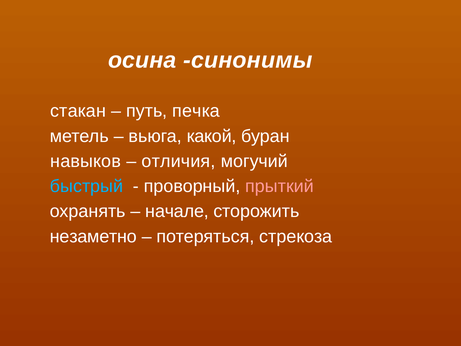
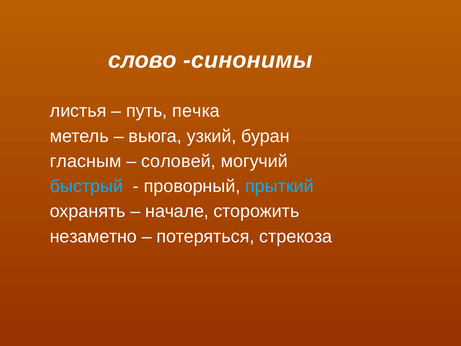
осина: осина -> слово (142, 60)
стакан: стакан -> листья (78, 111)
какой: какой -> узкий (212, 136)
навыков: навыков -> гласным (86, 161)
отличия: отличия -> соловей (179, 161)
прыткий colour: pink -> light blue (280, 186)
